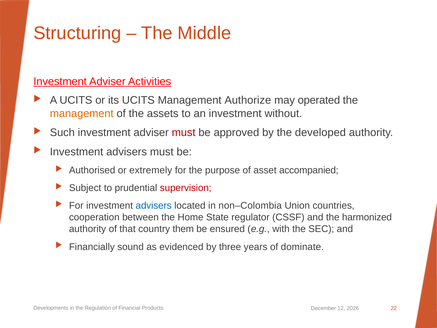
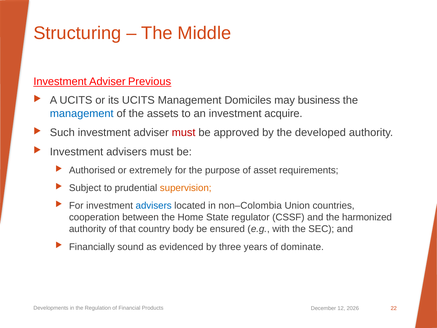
Activities: Activities -> Previous (150, 82)
Authorize: Authorize -> Domiciles (248, 100)
operated: operated -> business (319, 100)
management colour: orange -> blue (82, 113)
without: without -> acquire (283, 113)
accompanied: accompanied -> requirements (309, 170)
supervision colour: red -> orange (186, 188)
them: them -> body (183, 229)
